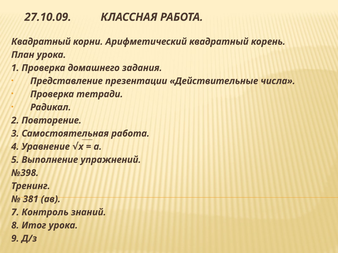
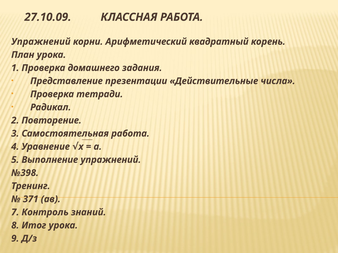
Квадратный: Квадратный -> Упражнений (41, 42)
381: 381 -> 371 (31, 199)
